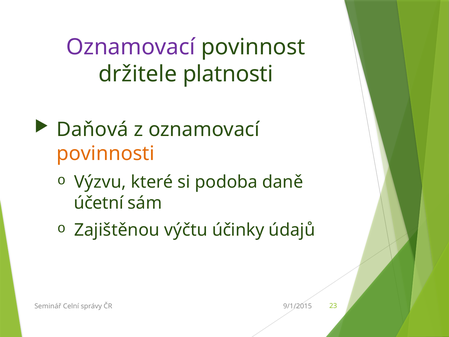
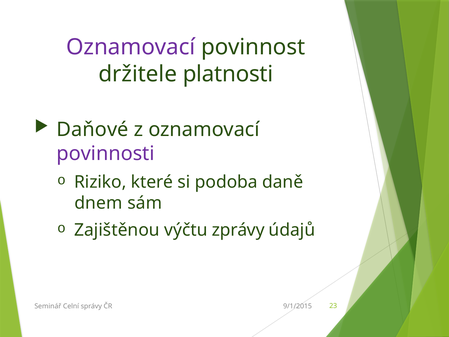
Daňová: Daňová -> Daňové (93, 129)
povinnosti colour: orange -> purple (106, 153)
Výzvu: Výzvu -> Riziko (100, 182)
účetní: účetní -> dnem (99, 203)
účinky: účinky -> zprávy (238, 230)
